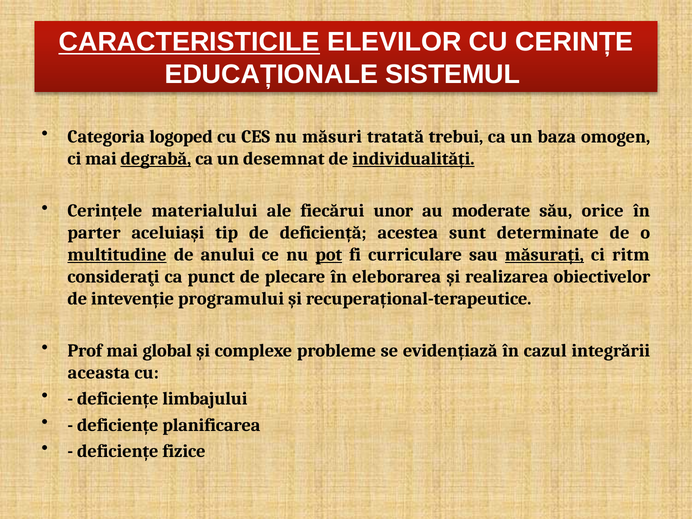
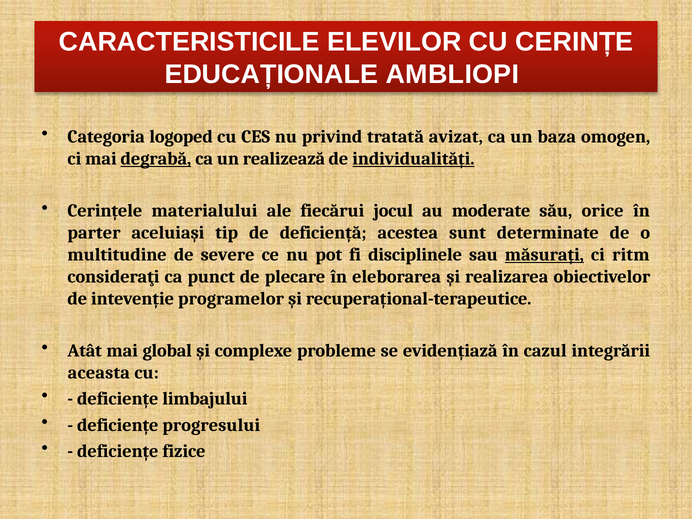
CARACTERISTICILE underline: present -> none (189, 42)
SISTEMUL: SISTEMUL -> AMBLIOPI (452, 74)
măsuri: măsuri -> privind (332, 137)
trebui: trebui -> avizat (456, 137)
desemnat: desemnat -> realizează (284, 159)
unor: unor -> jocul (393, 211)
multitudine underline: present -> none (117, 255)
anului: anului -> severe (228, 255)
pot underline: present -> none (329, 255)
curriculare: curriculare -> disciplinele (415, 255)
programului: programului -> programelor (231, 299)
Prof: Prof -> Atât (85, 351)
planificarea: planificarea -> progresului (211, 425)
